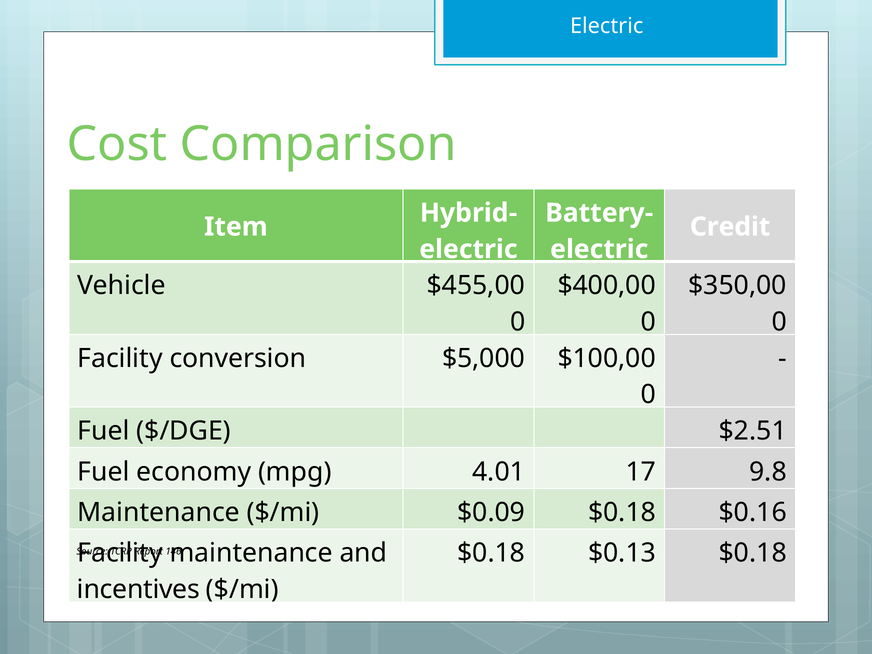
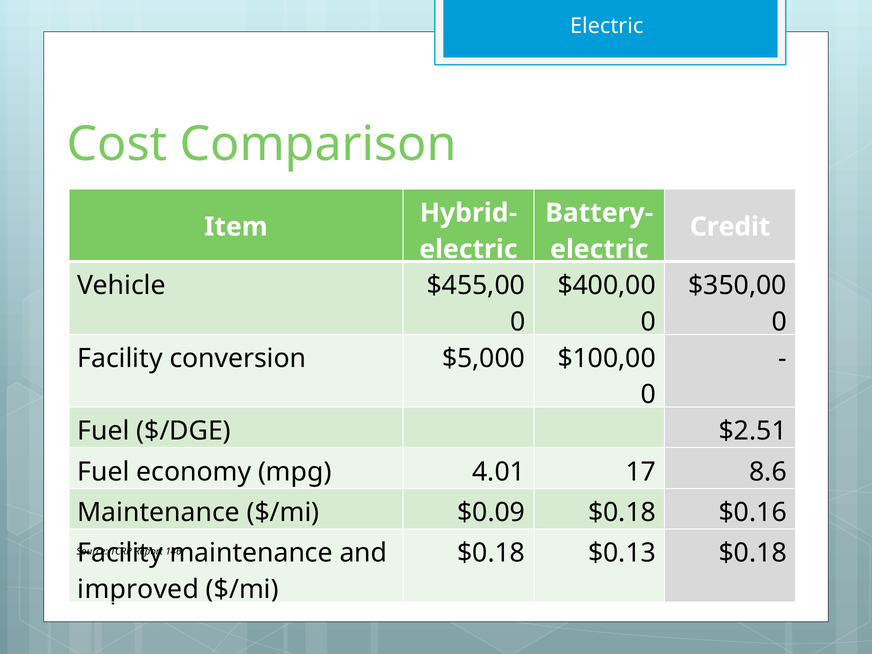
9.8: 9.8 -> 8.6 (768, 472)
incentives: incentives -> improved (138, 590)
